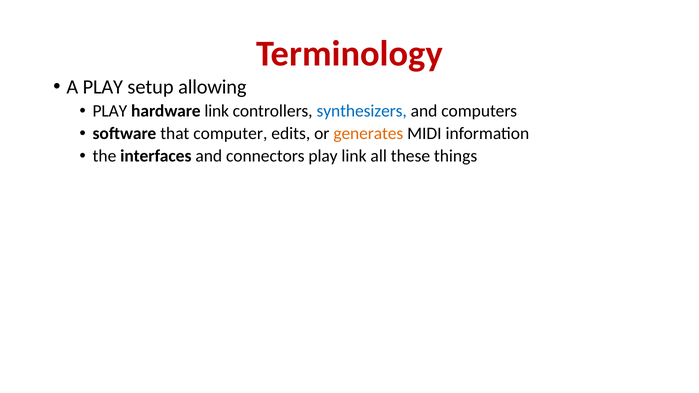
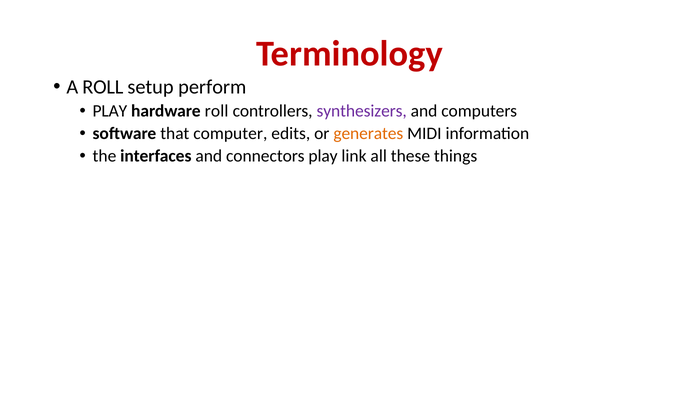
A PLAY: PLAY -> ROLL (103, 87)
allowing: allowing -> perform (212, 87)
hardware link: link -> roll (217, 111)
synthesizers colour: blue -> purple (362, 111)
